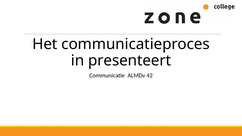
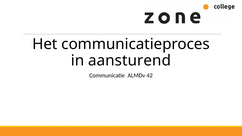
presenteert: presenteert -> aansturend (130, 60)
